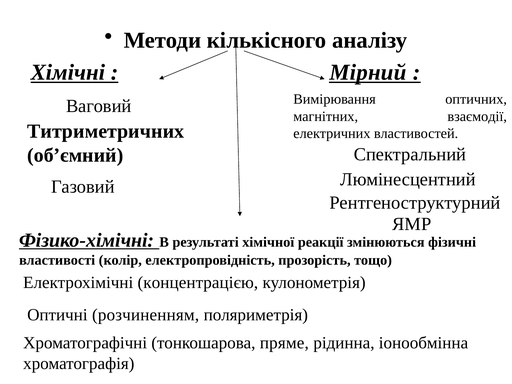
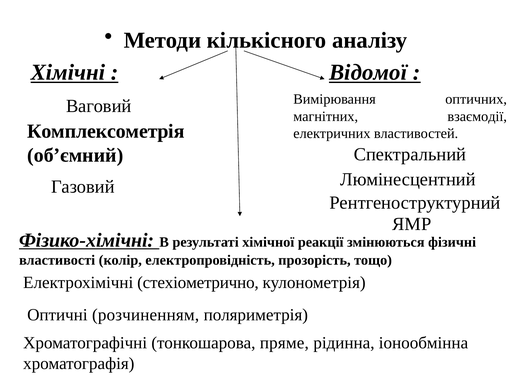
Мірний: Мірний -> Відомої (368, 72)
Титриметричних: Титриметричних -> Комплексометрія (106, 131)
концентрацією: концентрацією -> стехіометрично (198, 283)
